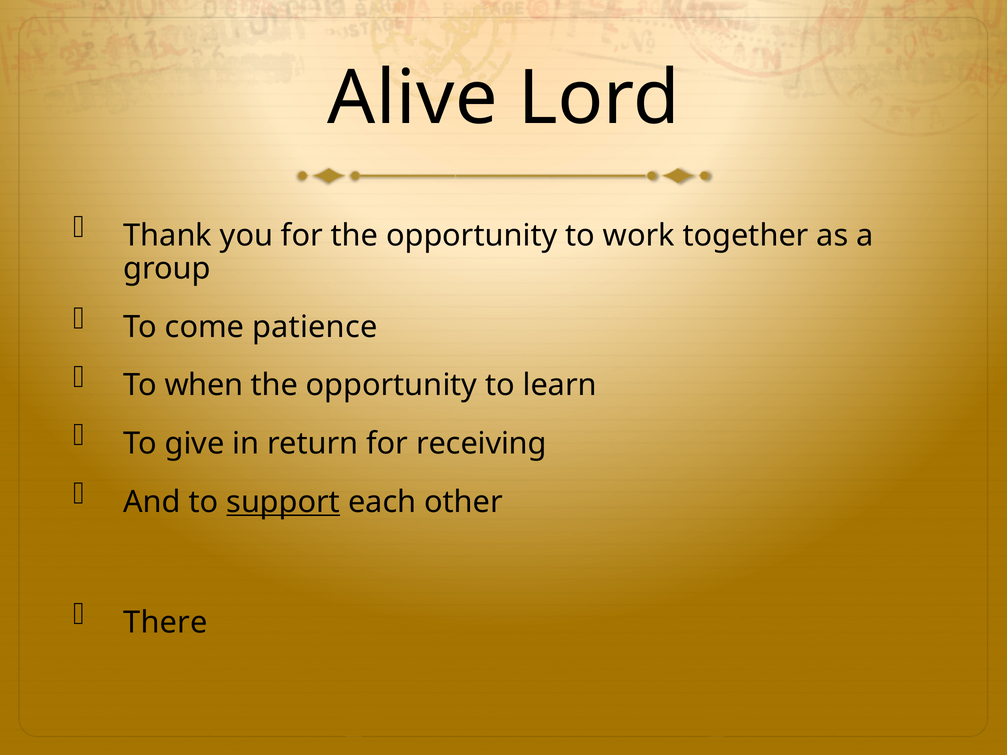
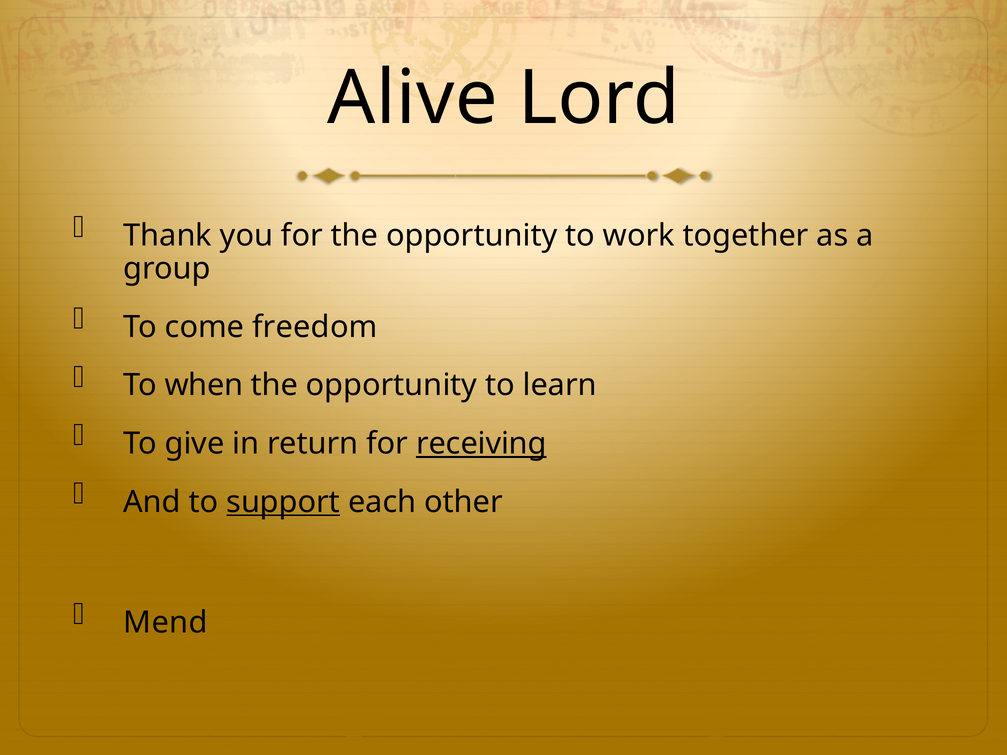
patience: patience -> freedom (315, 327)
receiving underline: none -> present (481, 444)
There: There -> Mend (166, 623)
